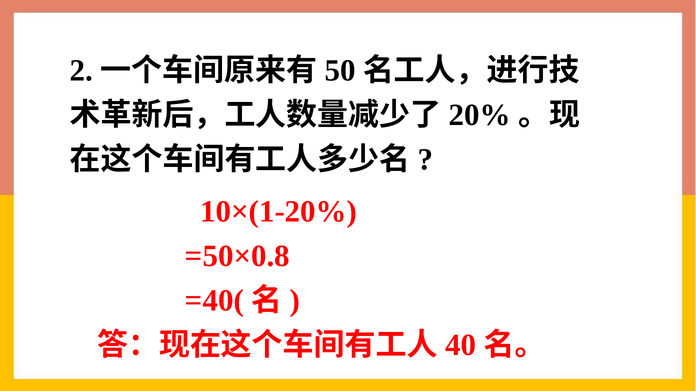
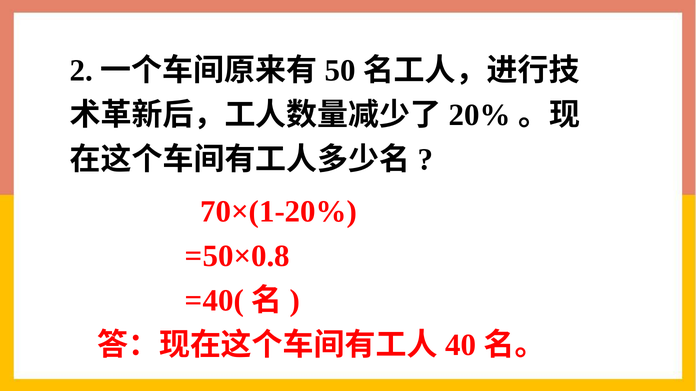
10×(1-20%: 10×(1-20% -> 70×(1-20% (279, 212)
